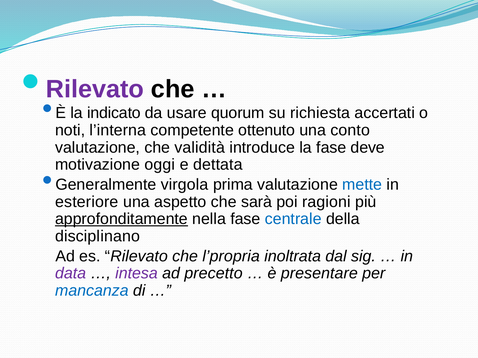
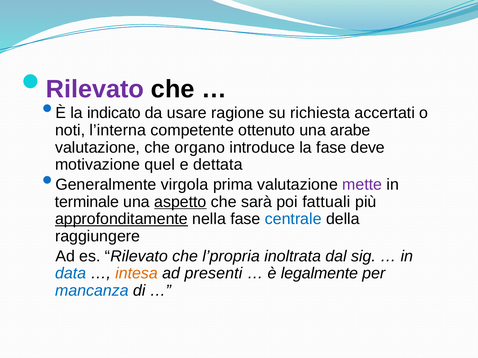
quorum: quorum -> ragione (238, 113)
conto: conto -> arabe (350, 130)
validità: validità -> organo (200, 148)
oggi: oggi -> quel (160, 165)
mette colour: blue -> purple (362, 185)
esteriore: esteriore -> terminale (87, 202)
aspetto underline: none -> present (180, 202)
ragioni: ragioni -> fattuali (326, 202)
disciplinano: disciplinano -> raggiungere (98, 236)
data colour: purple -> blue (71, 274)
intesa colour: purple -> orange (136, 274)
precetto: precetto -> presenti (213, 274)
presentare: presentare -> legalmente (319, 274)
